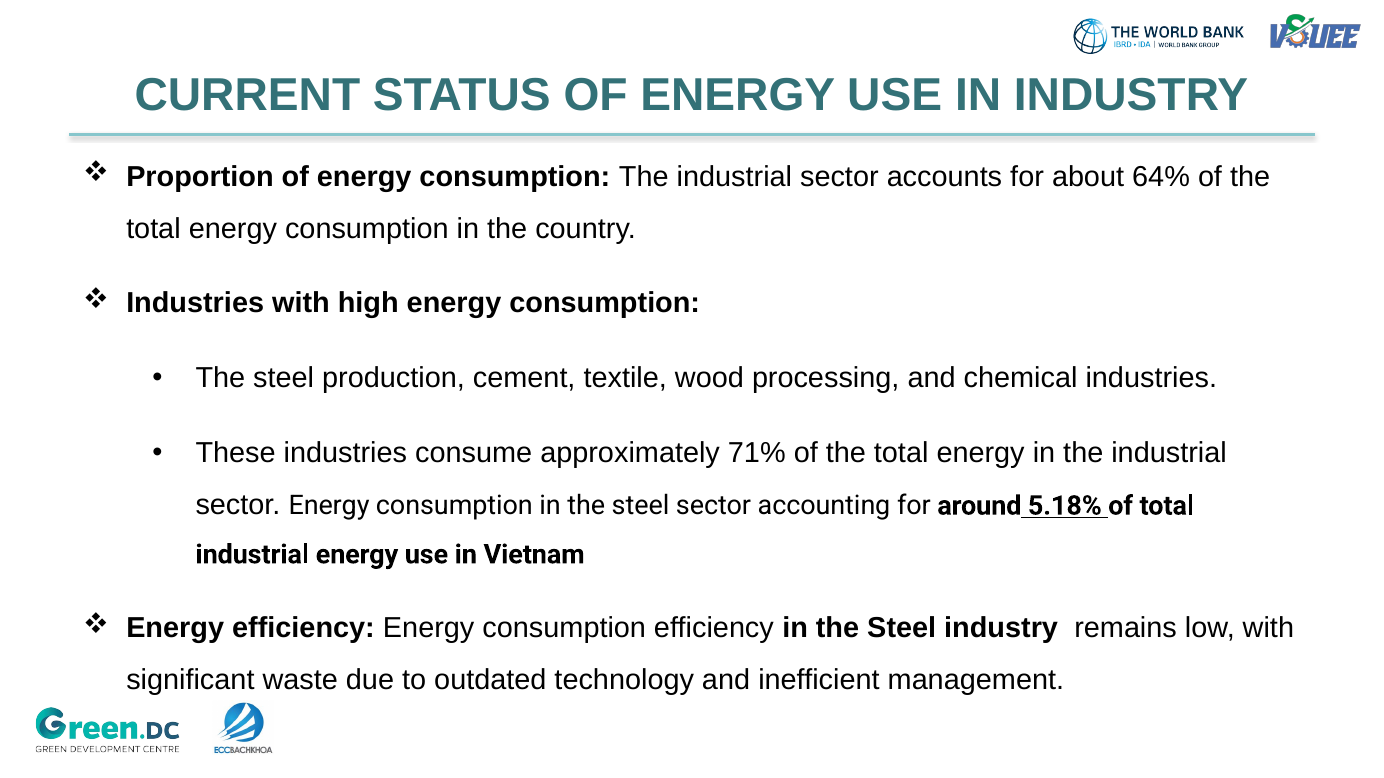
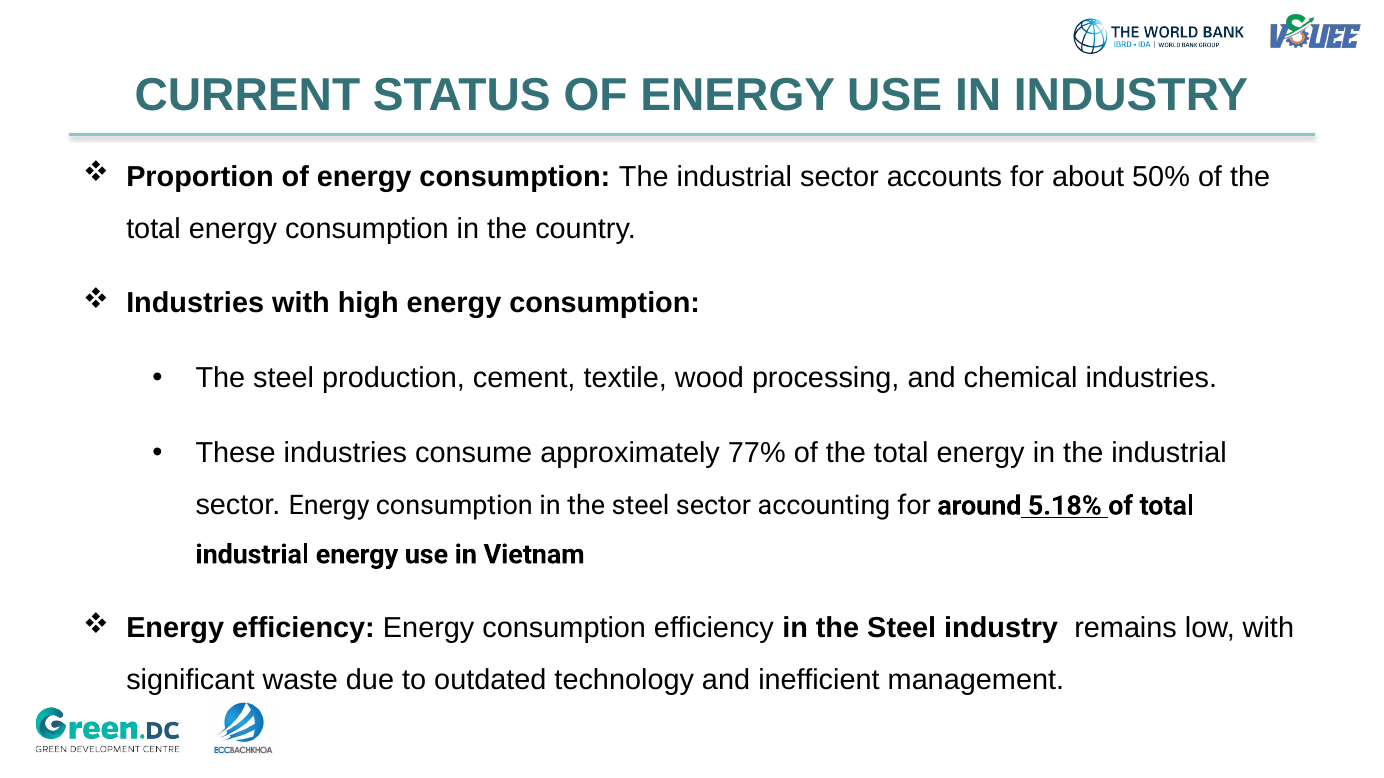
64%: 64% -> 50% (1161, 177)
71%: 71% -> 77% (757, 453)
